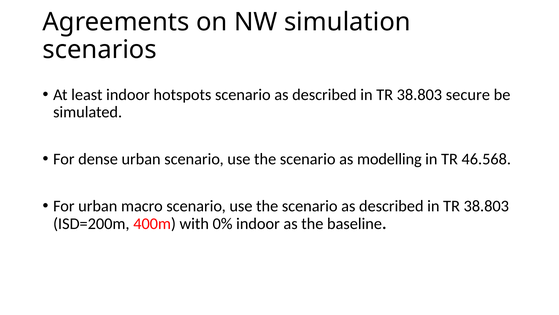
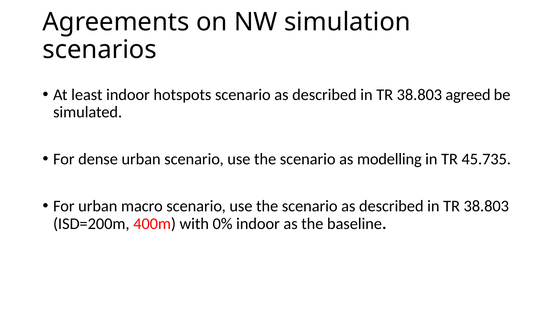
secure: secure -> agreed (468, 94)
46.568: 46.568 -> 45.735 (486, 159)
